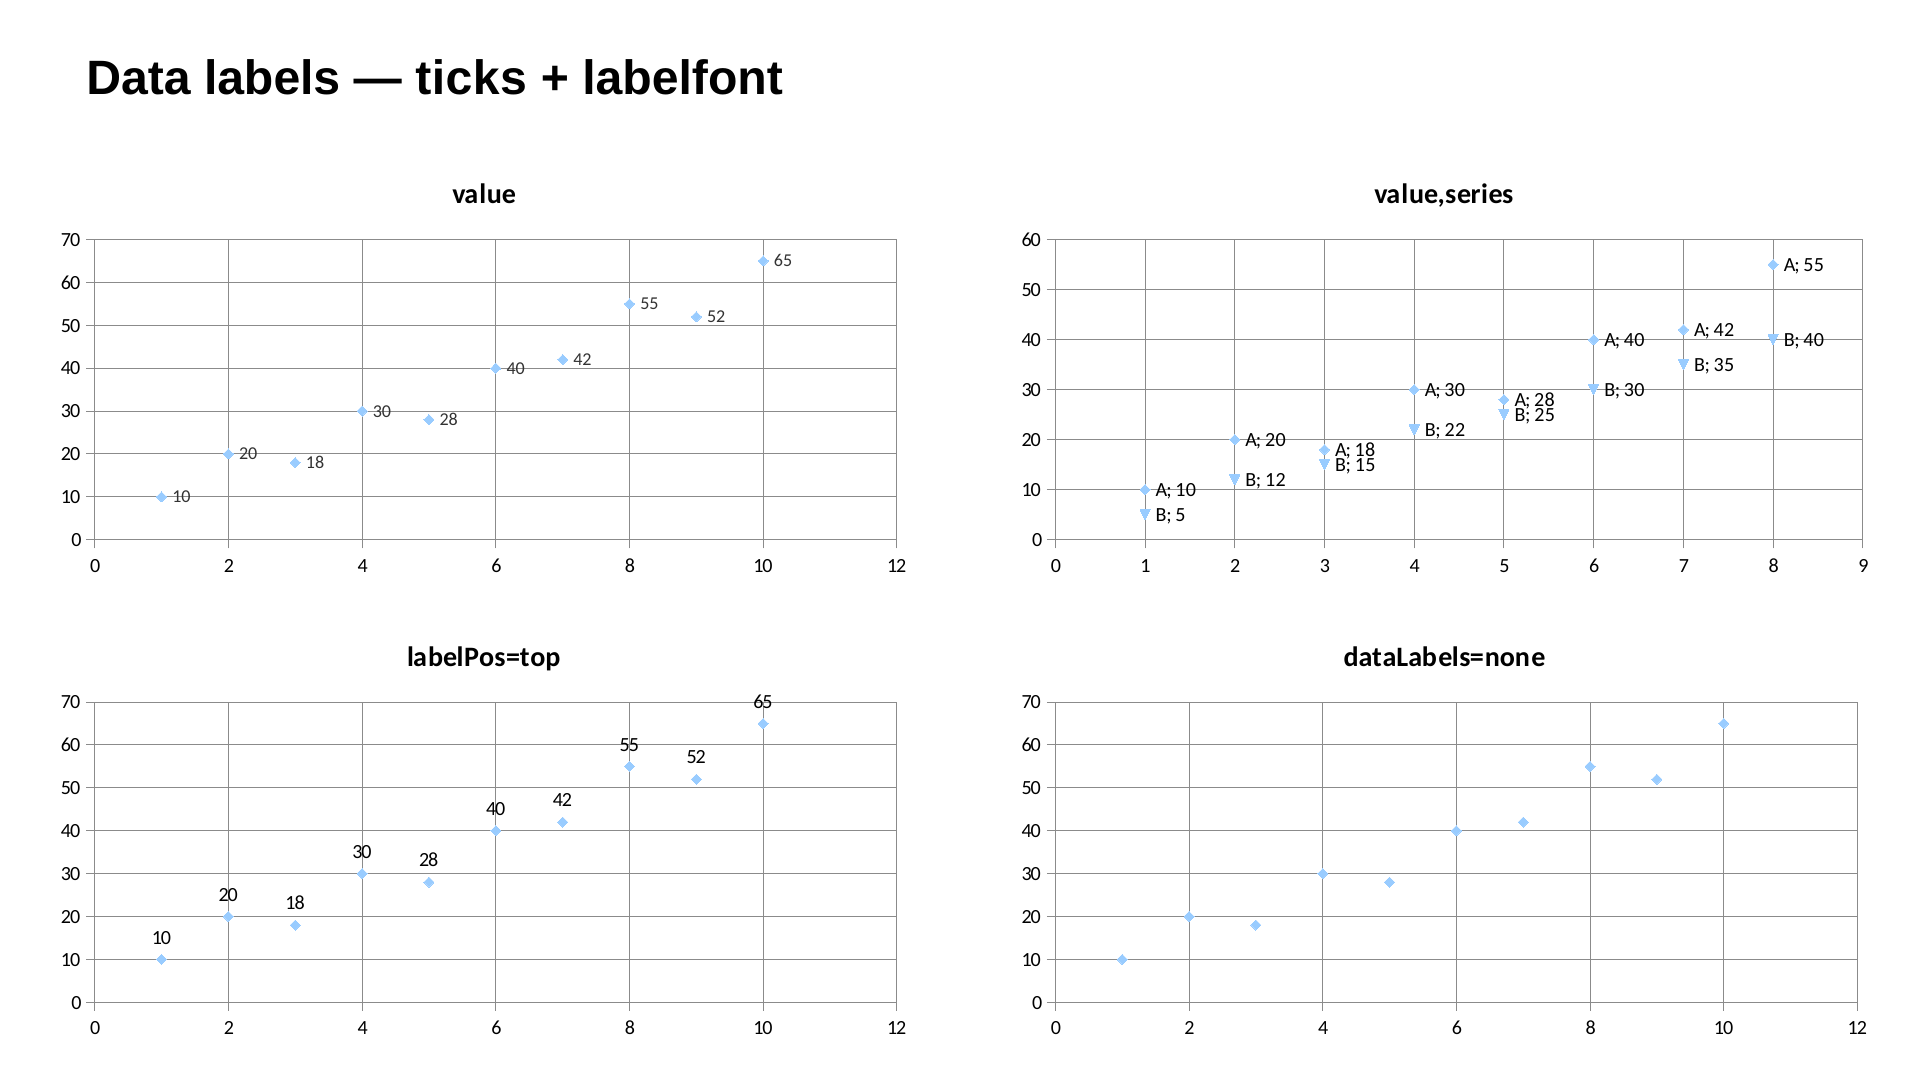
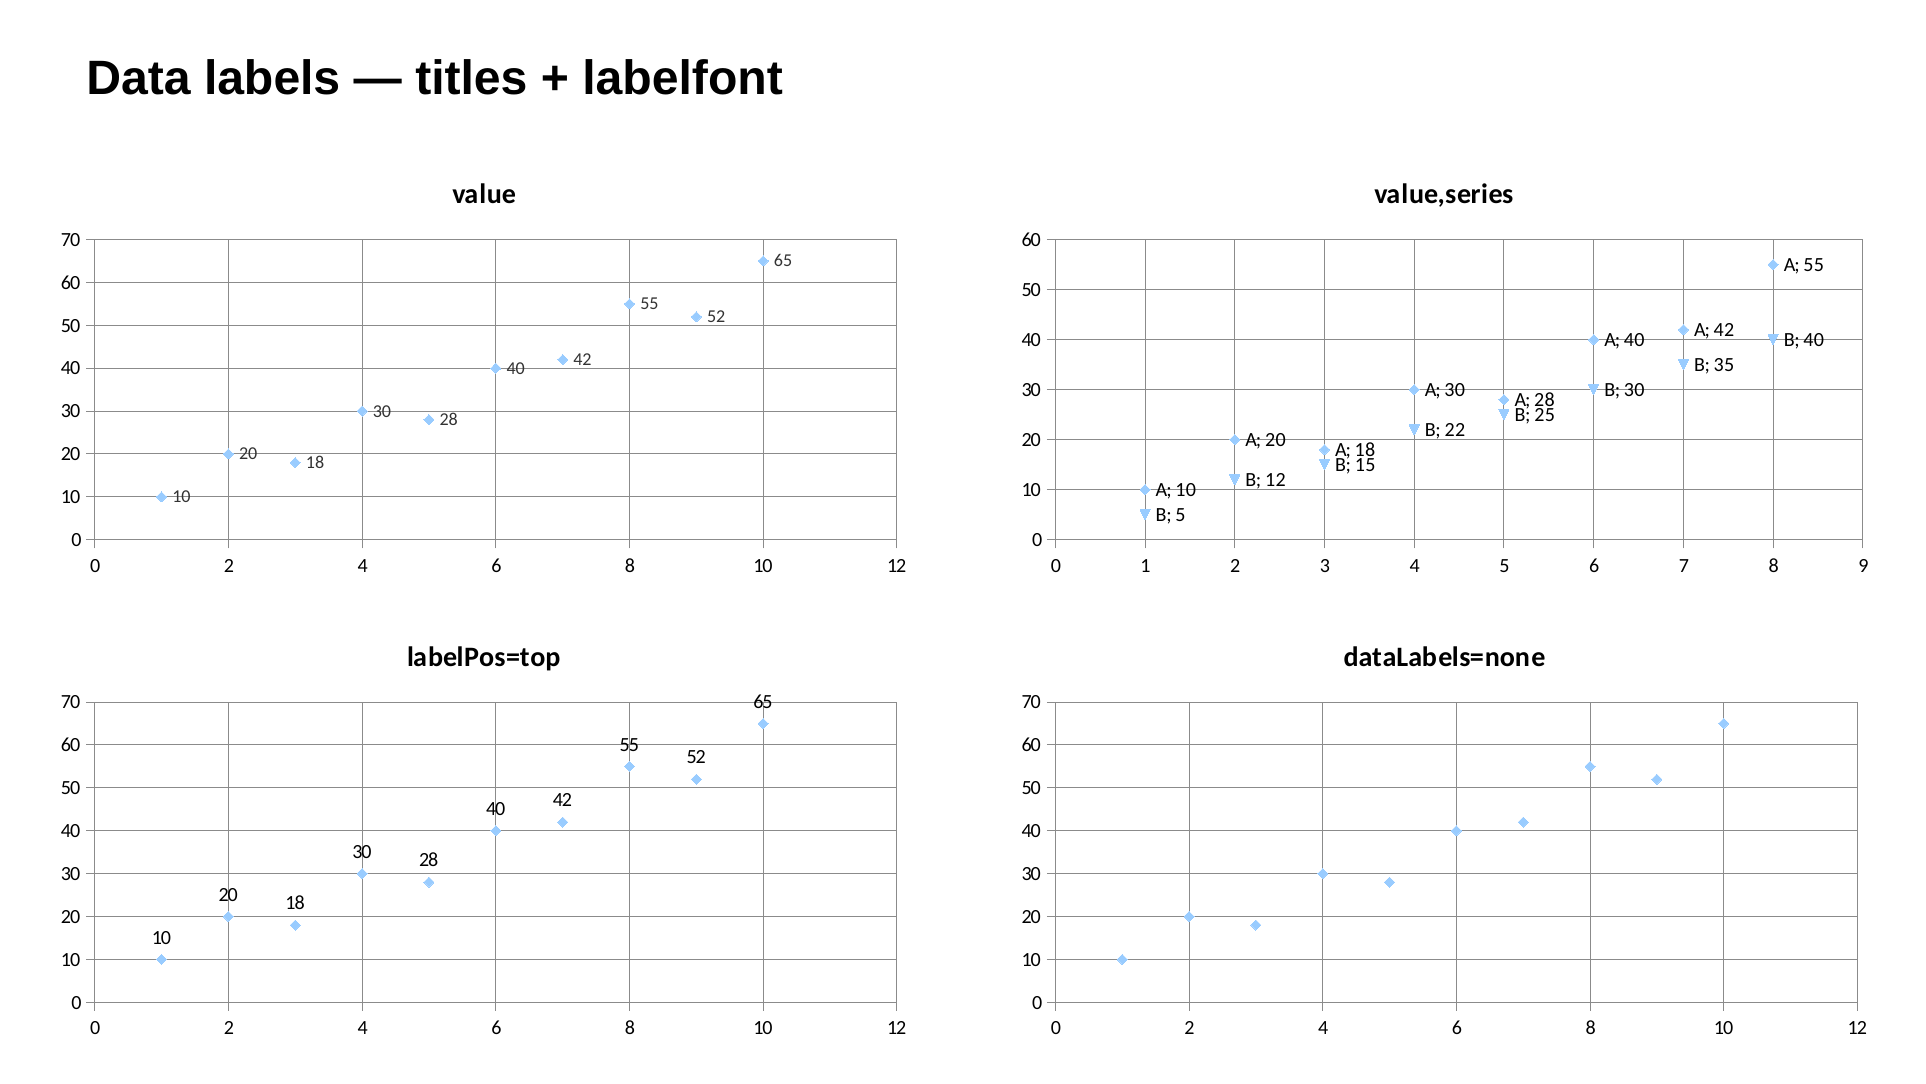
ticks: ticks -> titles (471, 78)
